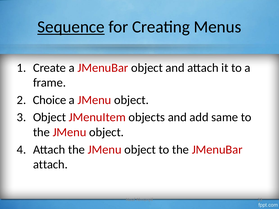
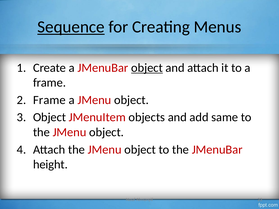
object underline: none -> present (147, 68)
Choice: Choice -> Frame (49, 100)
attach: attach -> height (50, 165)
